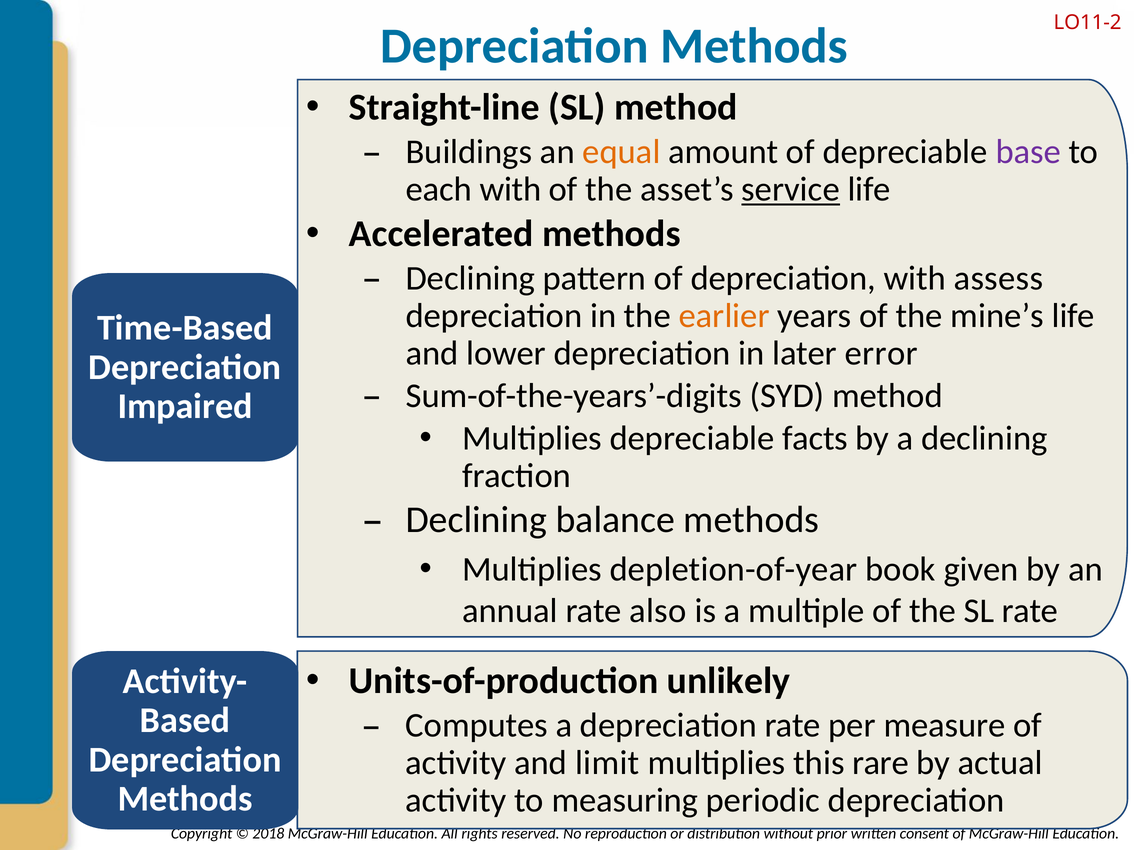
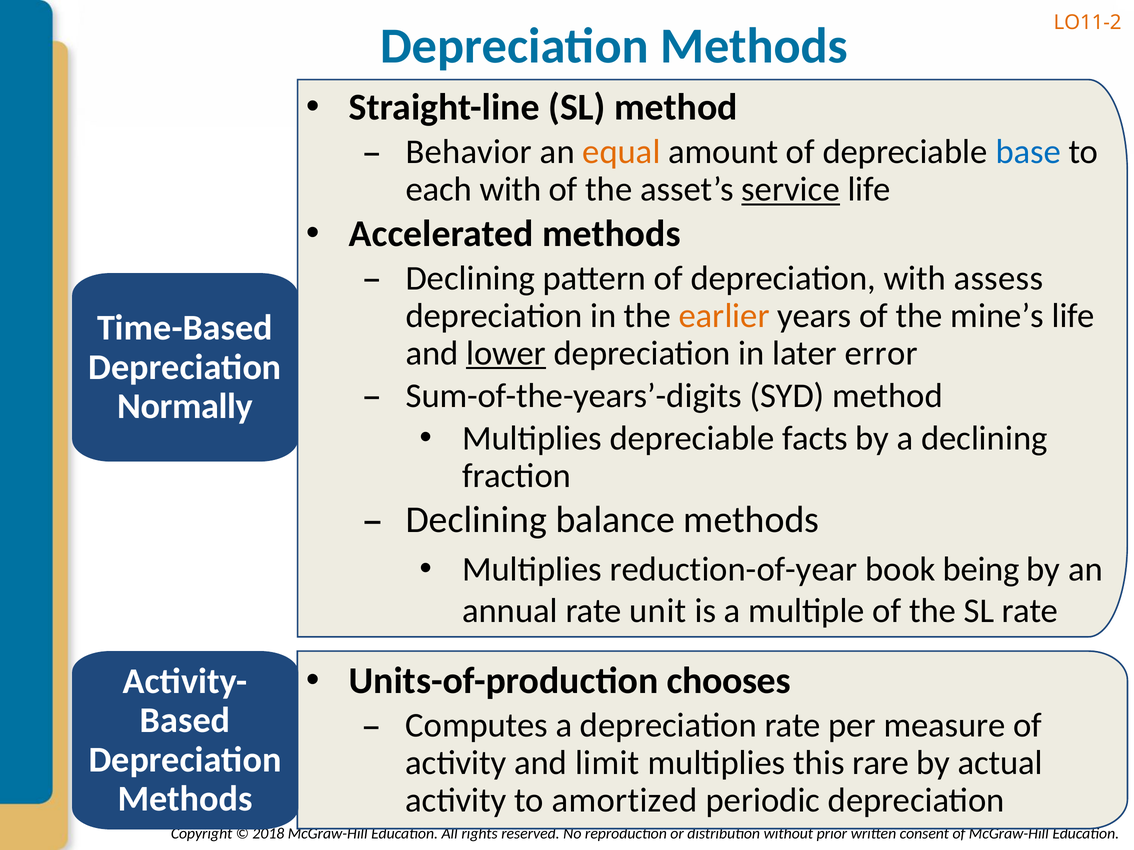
LO11-2 colour: red -> orange (1088, 22)
Buildings: Buildings -> Behavior (469, 152)
base colour: purple -> blue (1028, 152)
lower underline: none -> present (506, 353)
Impaired: Impaired -> Normally (185, 406)
depletion-of-year: depletion-of-year -> reduction-of-year (734, 570)
given: given -> being (981, 570)
also: also -> unit (658, 611)
unlikely: unlikely -> chooses (729, 681)
measuring: measuring -> amortized (625, 801)
